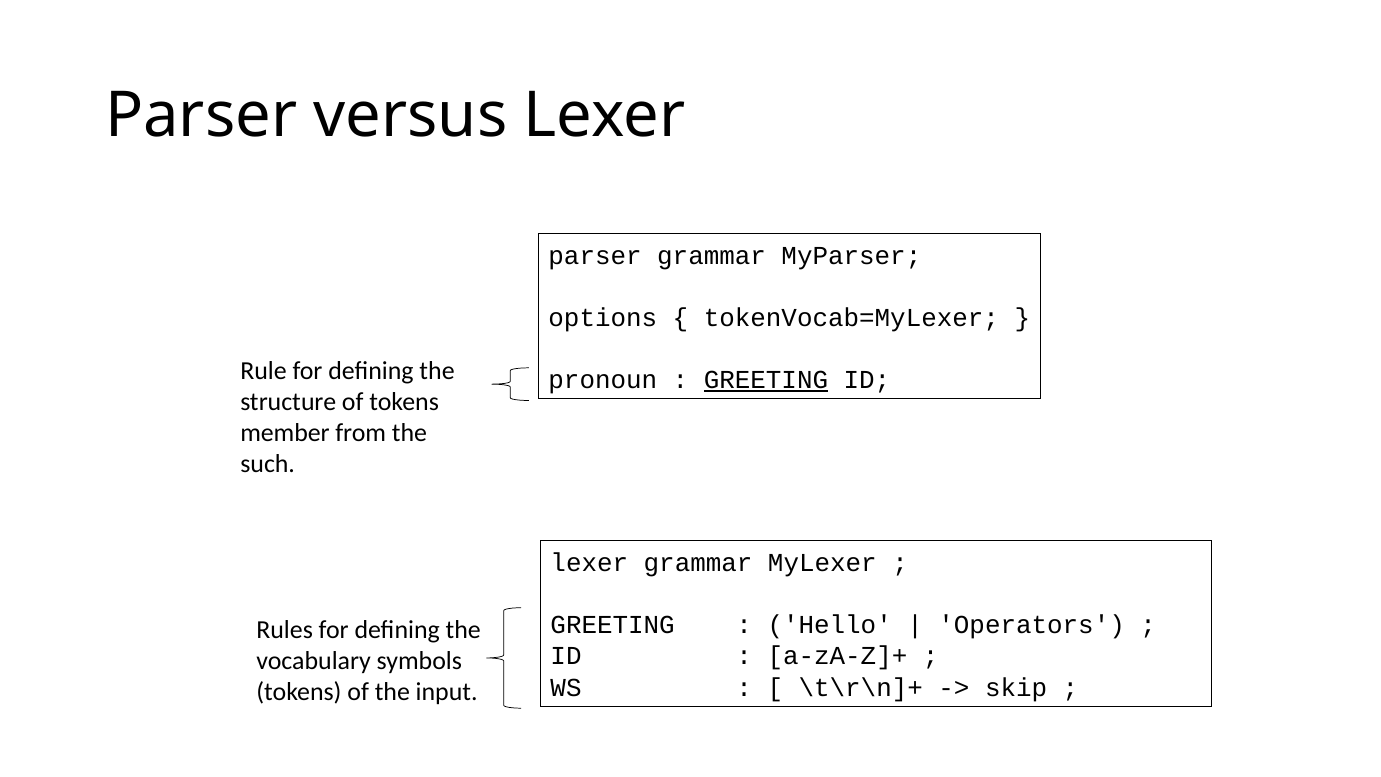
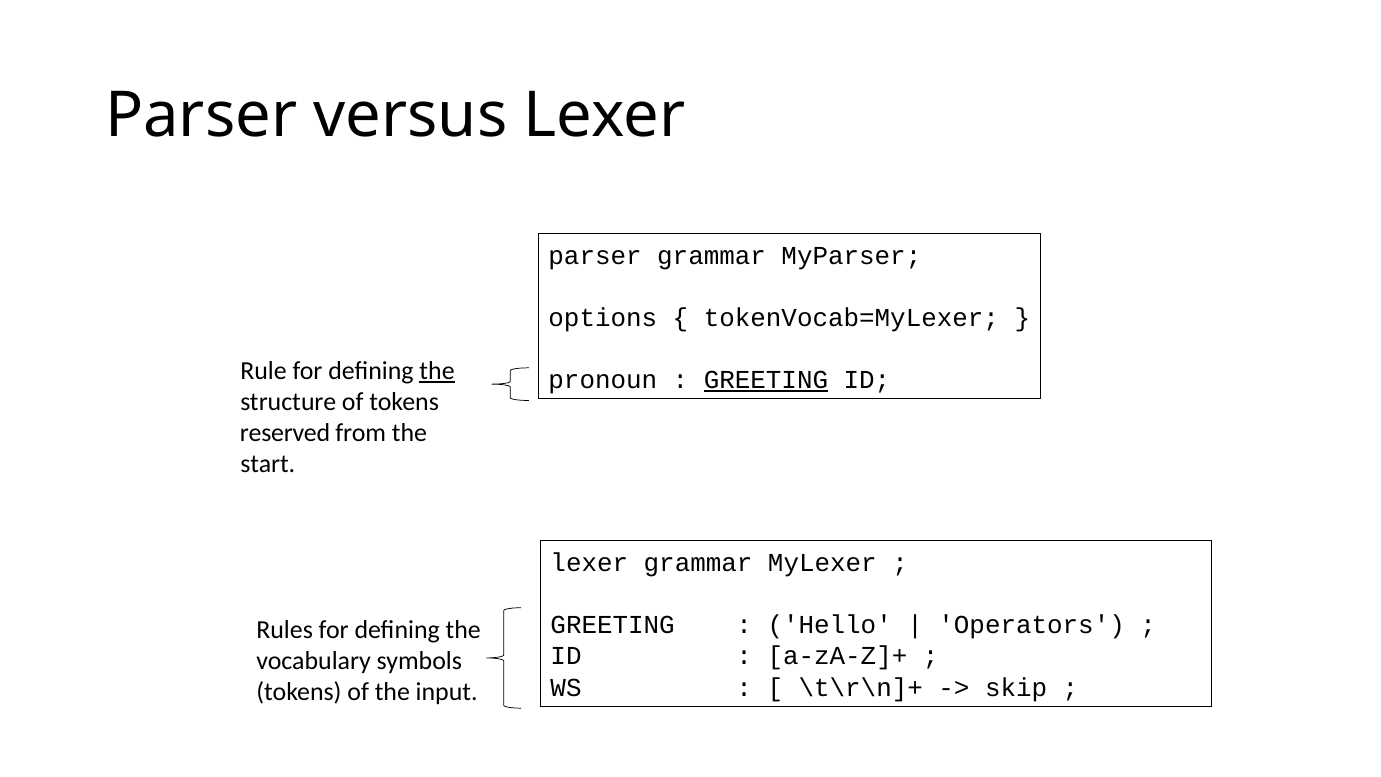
the underline: none -> present (437, 371)
member: member -> reserved (285, 433)
such: such -> start (268, 464)
